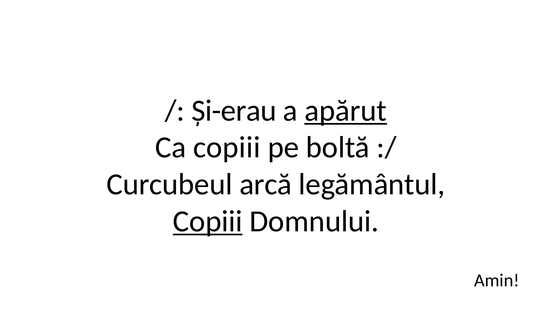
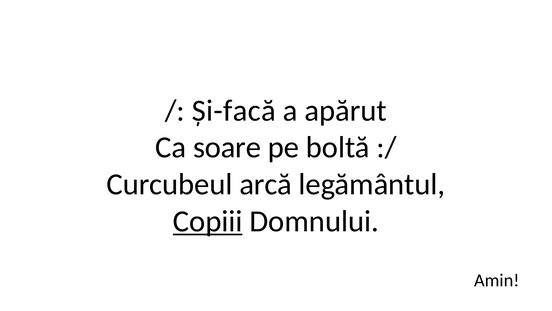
Și-erau: Și-erau -> Și-facă (234, 110)
apărut underline: present -> none (346, 110)
Ca copiii: copiii -> soare (227, 147)
